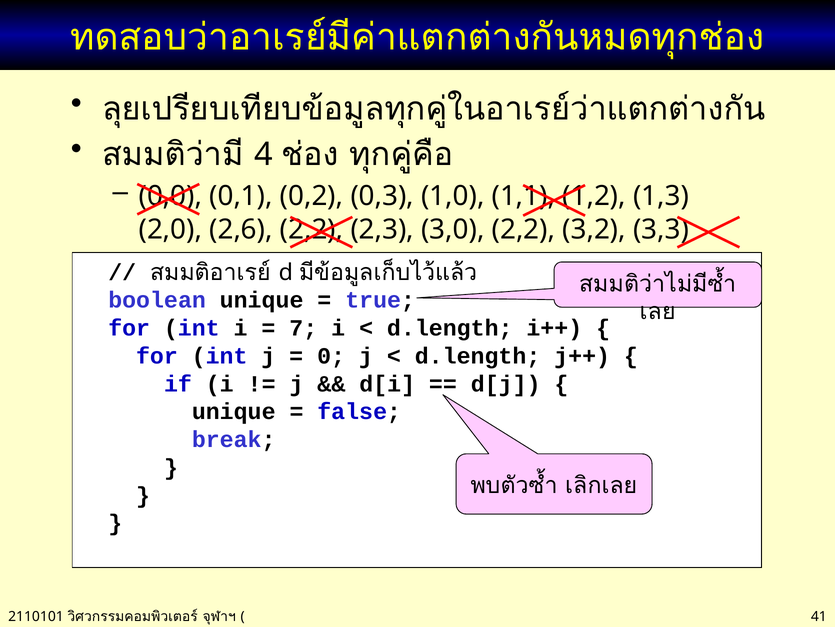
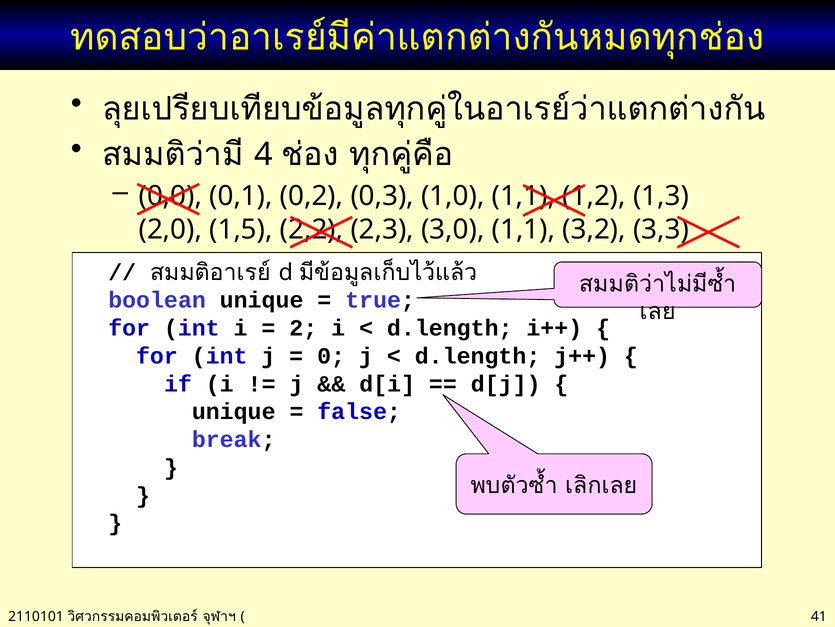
2,6: 2,6 -> 1,5 (241, 229)
3,0 2,2: 2,2 -> 1,1 (523, 229)
7: 7 -> 2 (303, 328)
